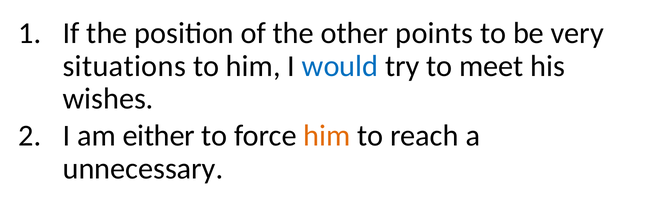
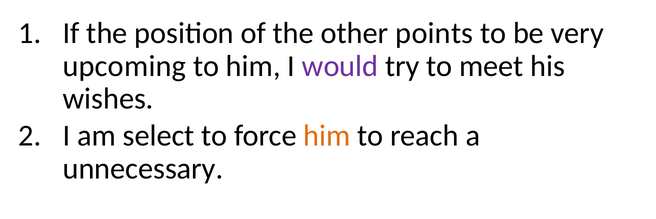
situations: situations -> upcoming (124, 66)
would colour: blue -> purple (340, 66)
either: either -> select (159, 136)
